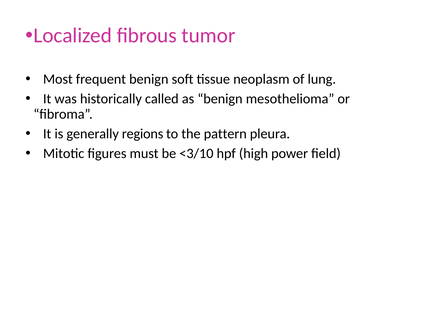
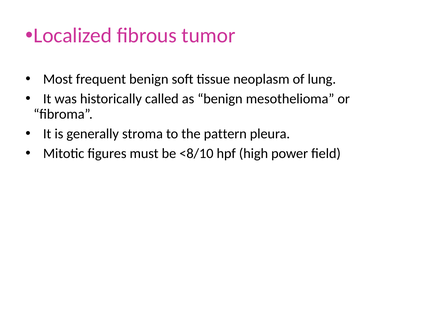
regions: regions -> stroma (143, 134)
<3/10: <3/10 -> <8/10 (196, 153)
